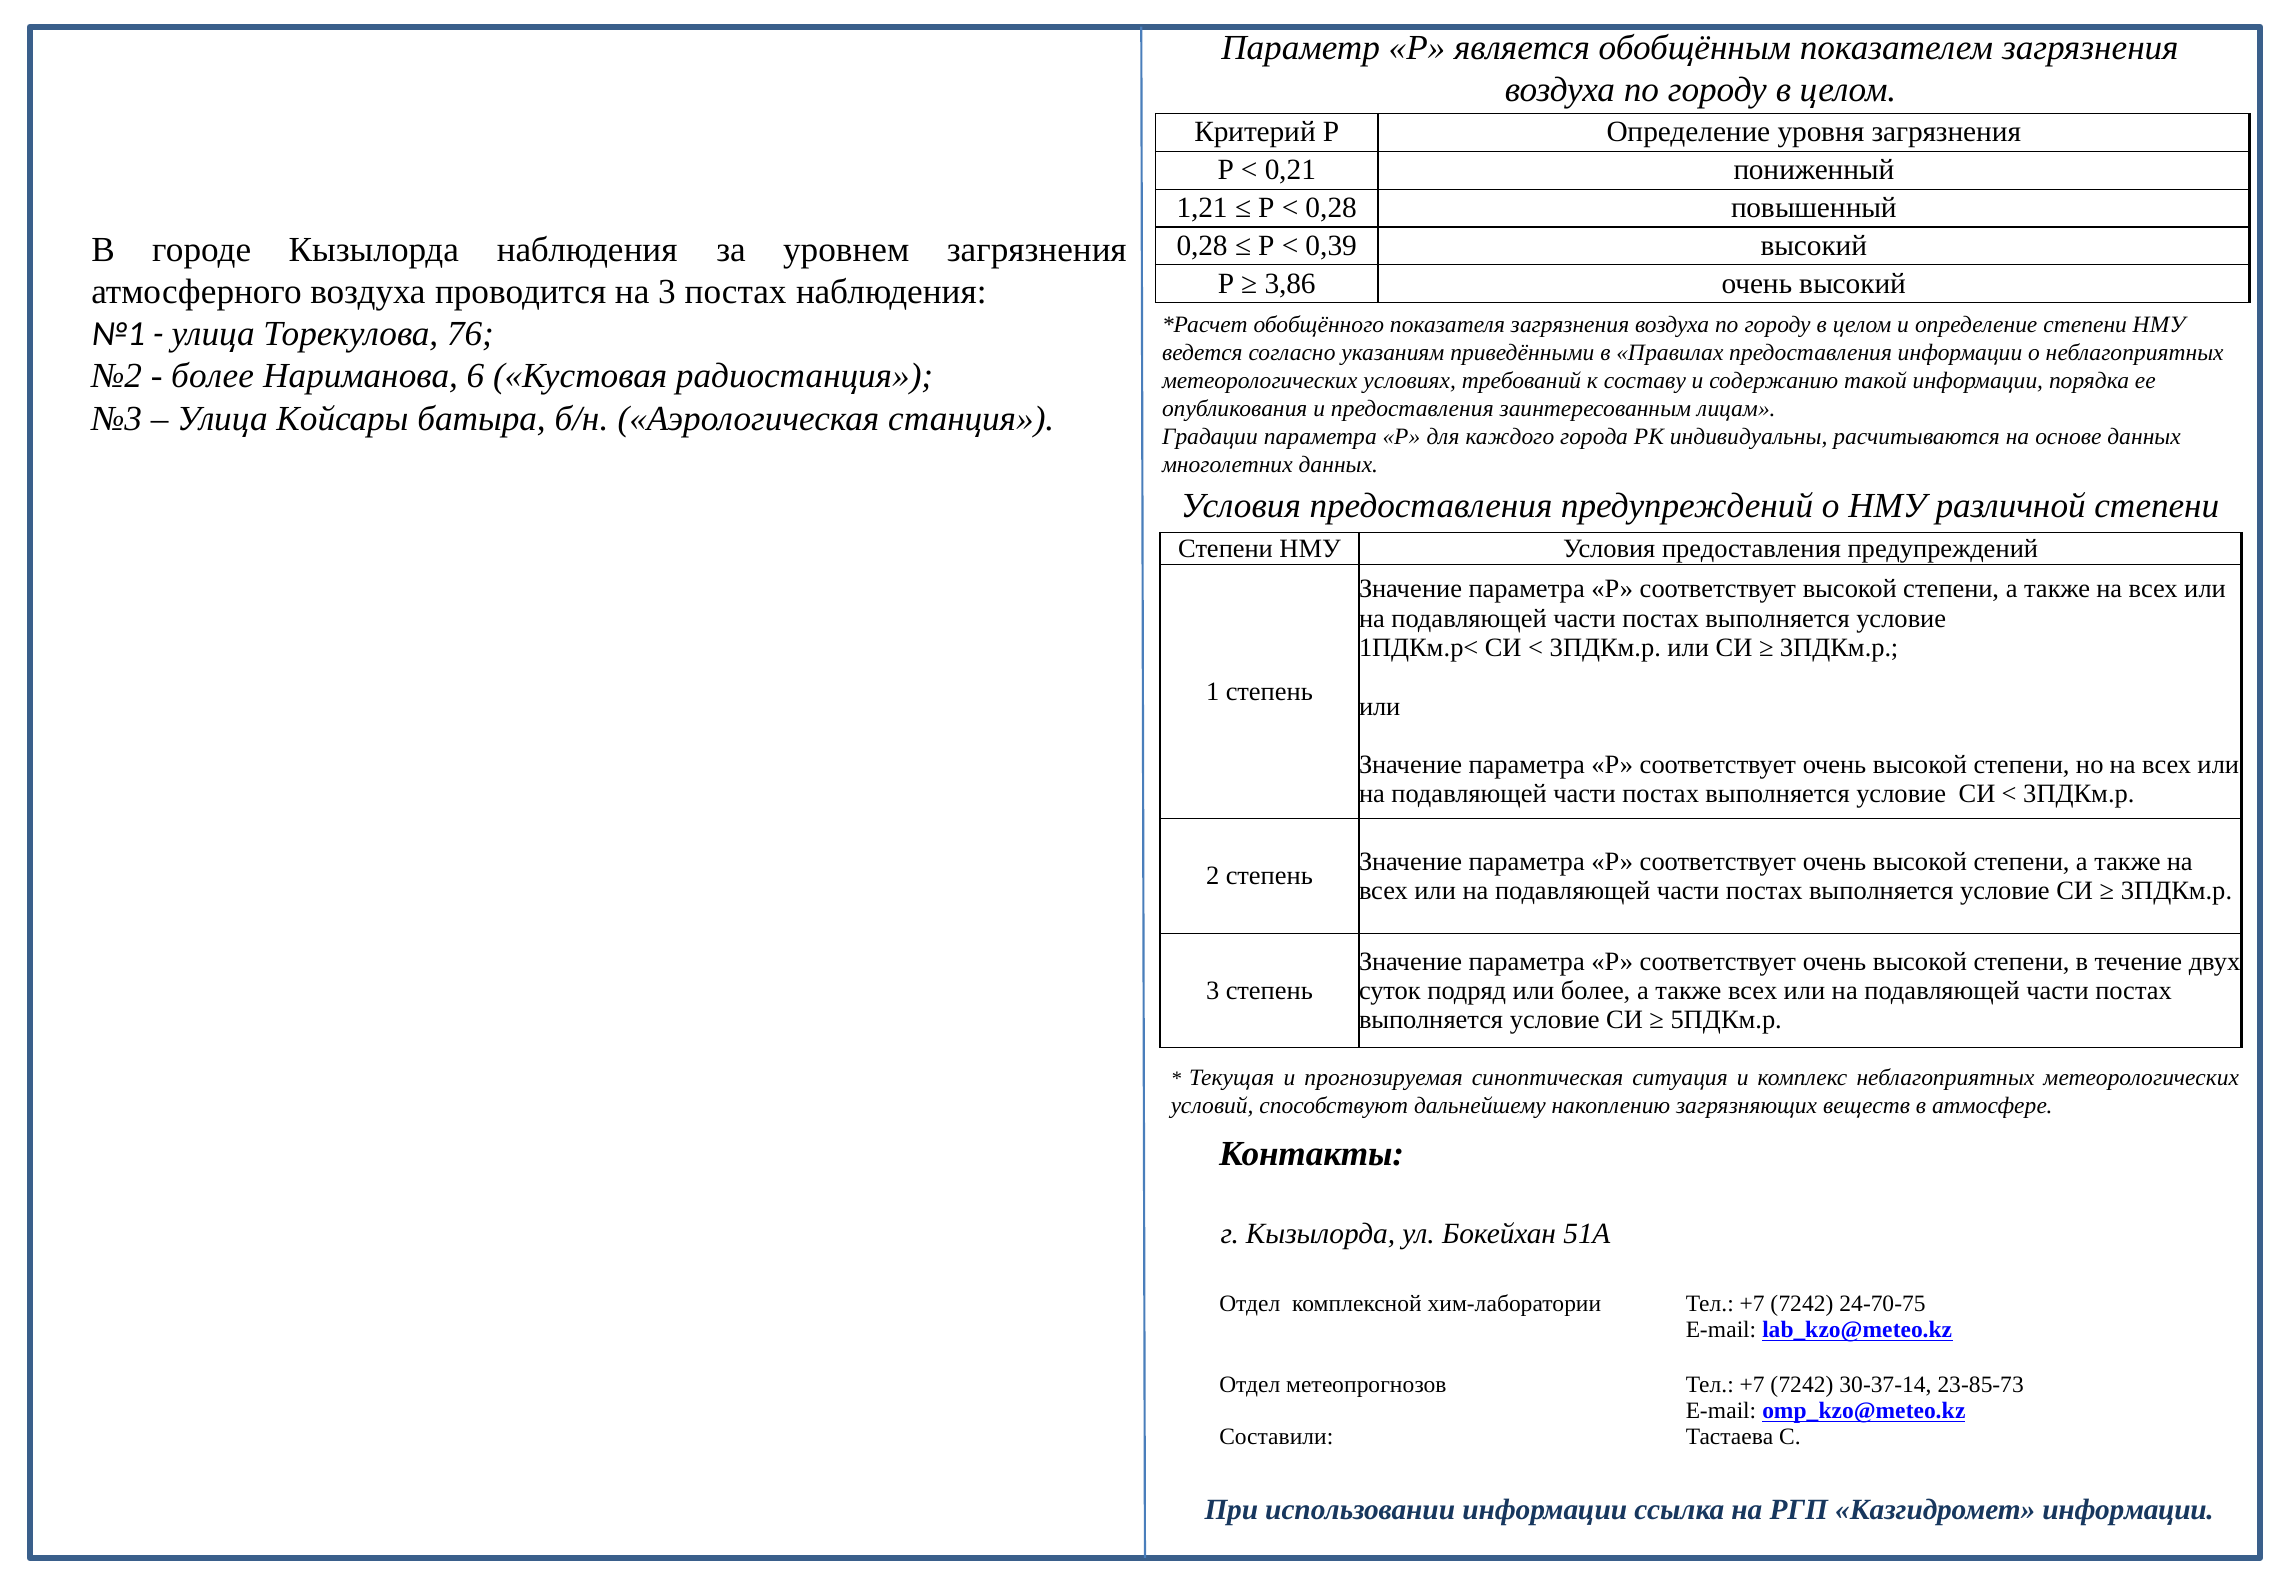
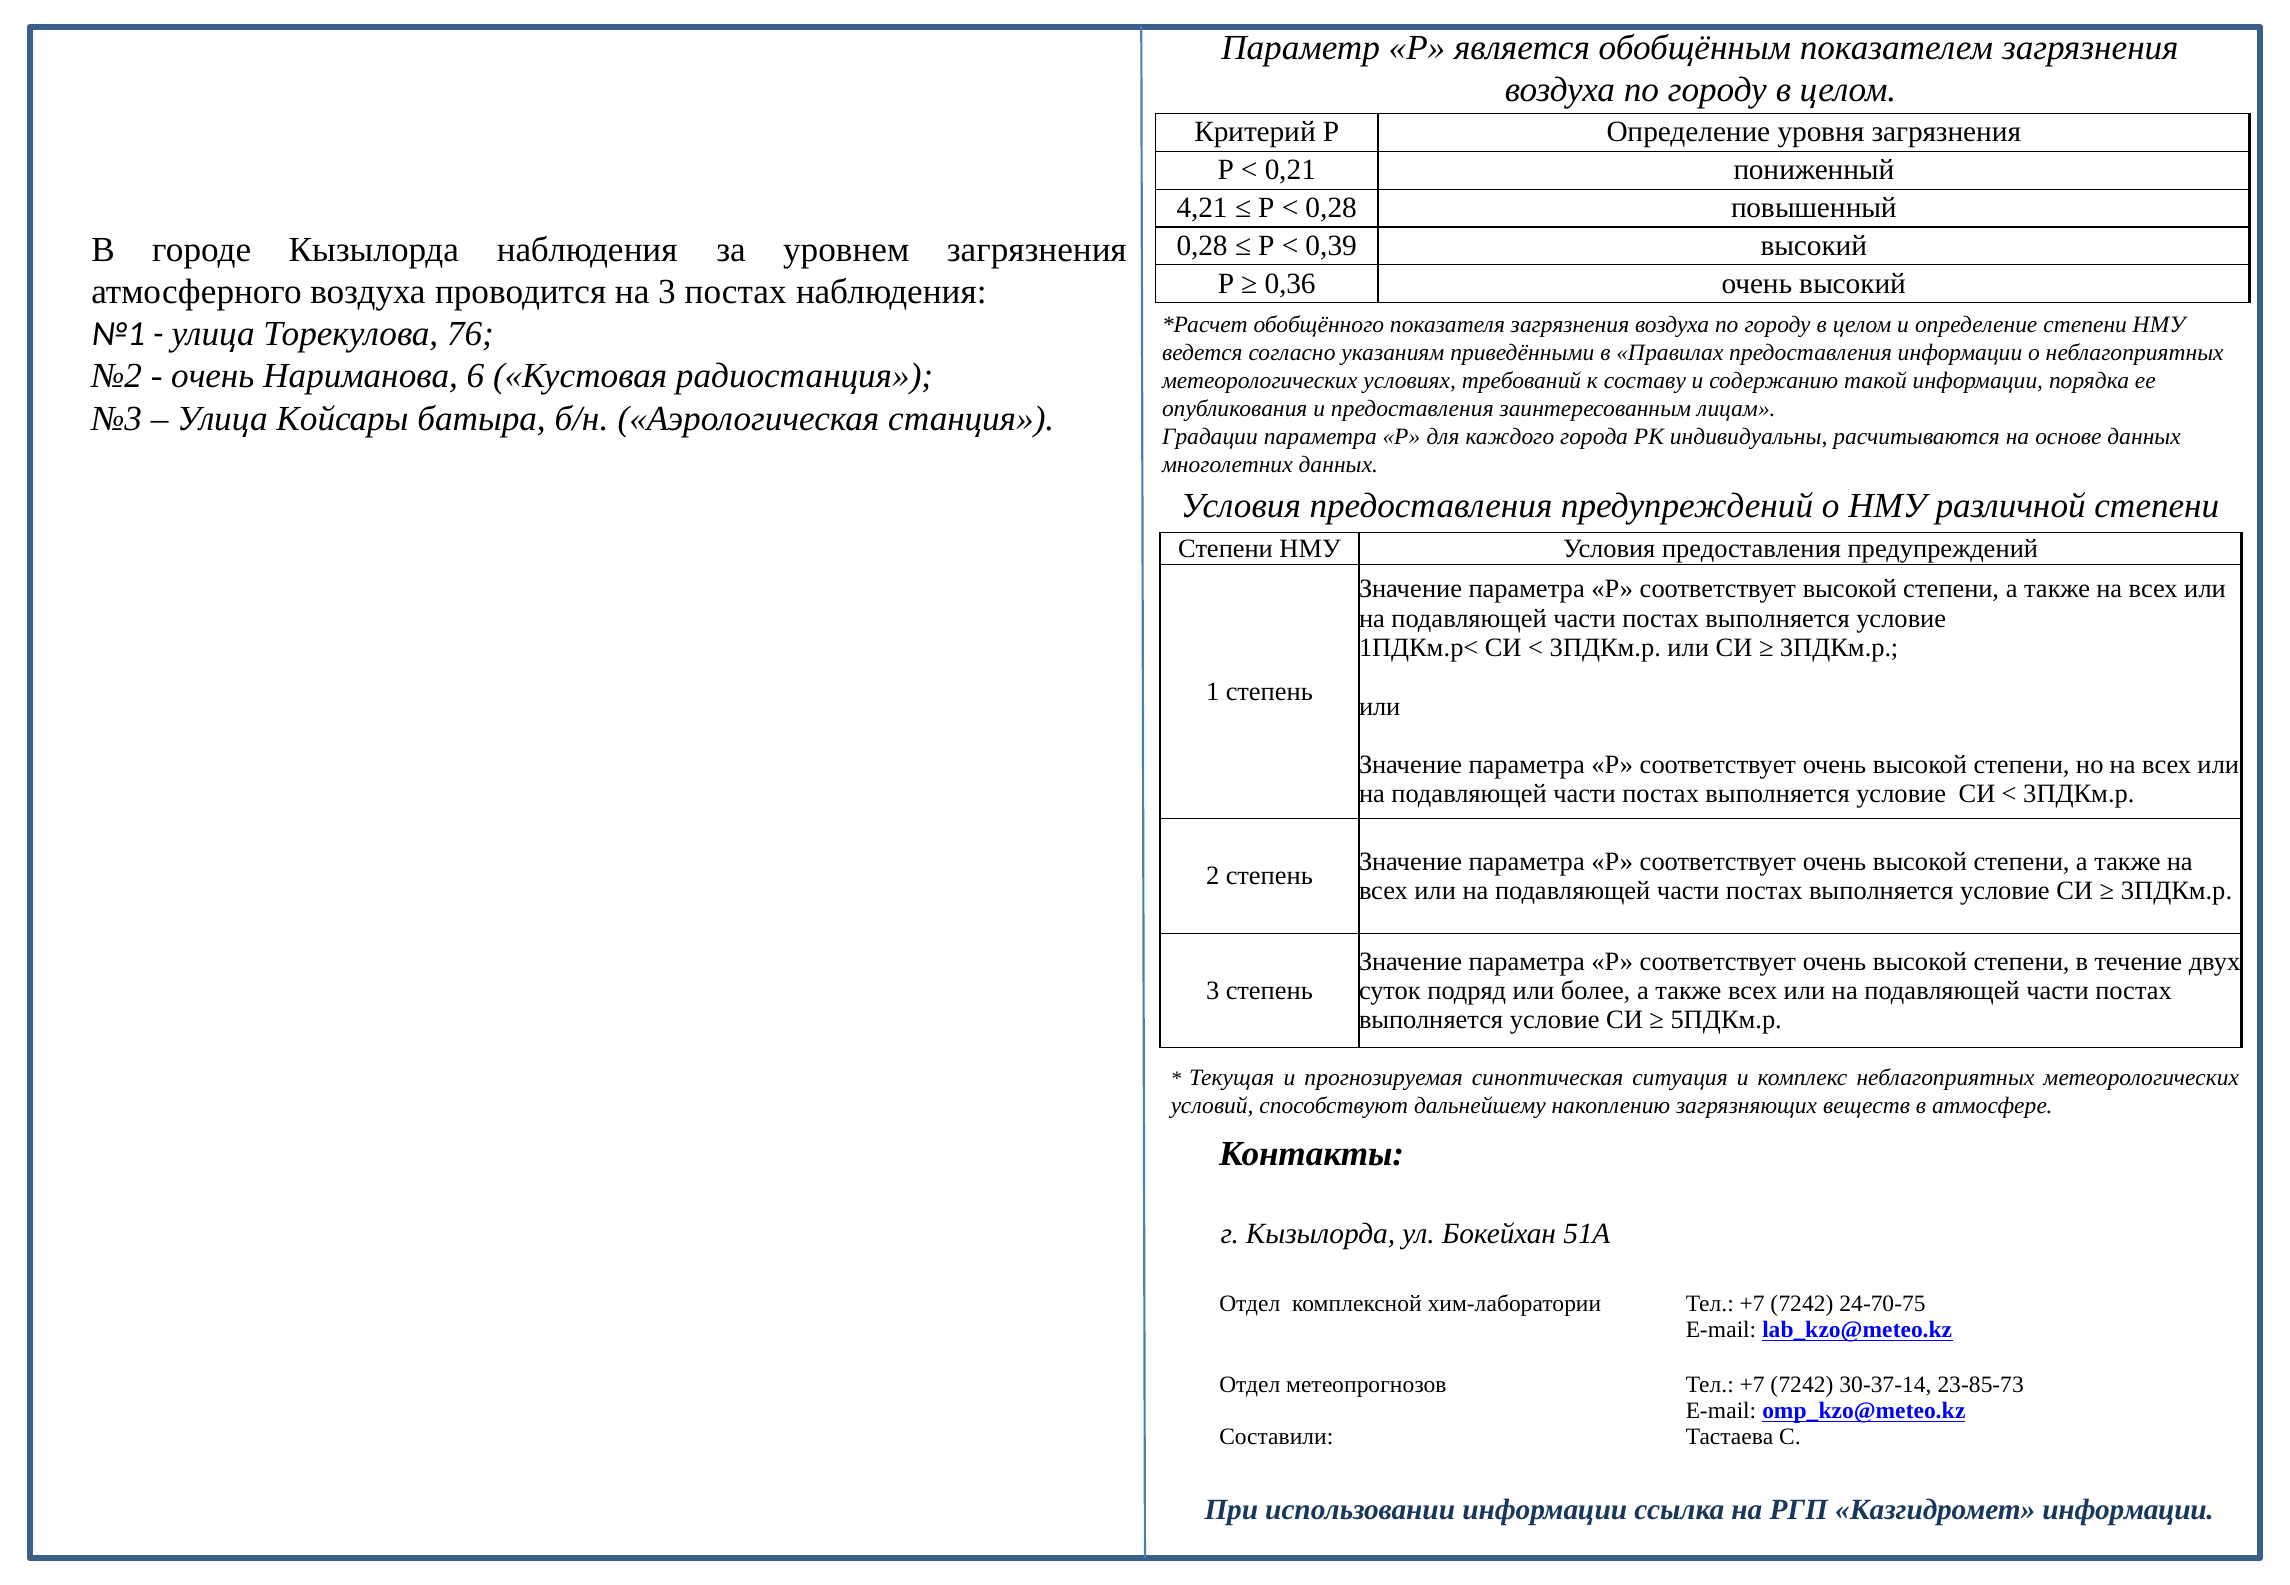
1,21: 1,21 -> 4,21 (1202, 208)
3,86: 3,86 -> 0,36 (1290, 283)
более: более -> очень (213, 376)
